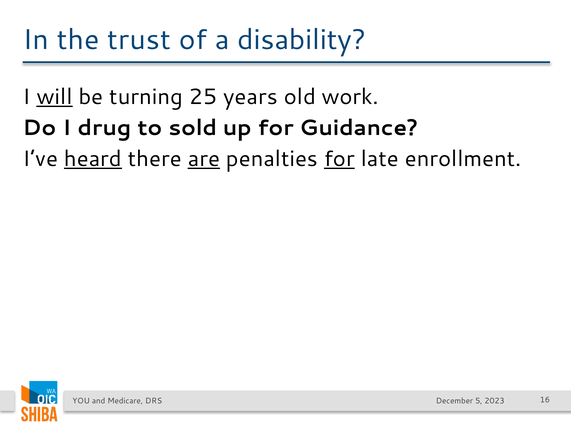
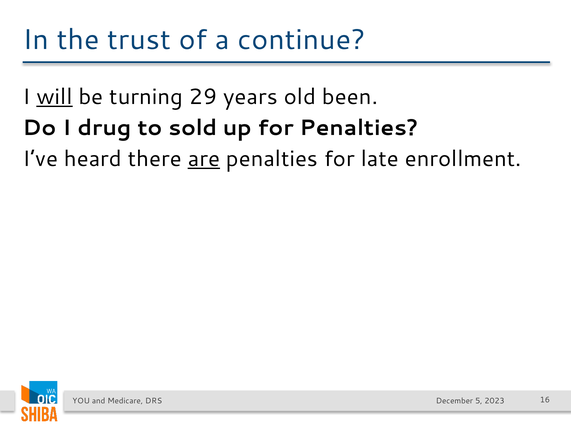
disability: disability -> continue (302, 40)
25: 25 -> 29 (203, 97)
work: work -> been (350, 97)
for Guidance: Guidance -> Penalties (359, 128)
heard underline: present -> none (93, 159)
for underline: present -> none (339, 159)
